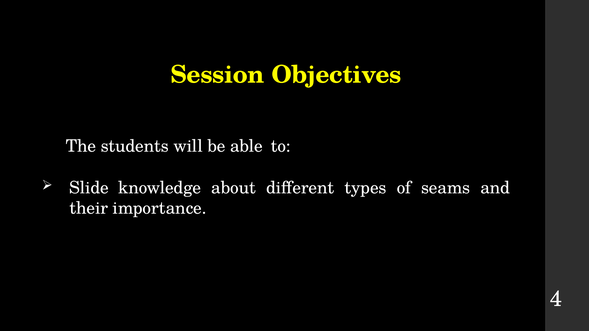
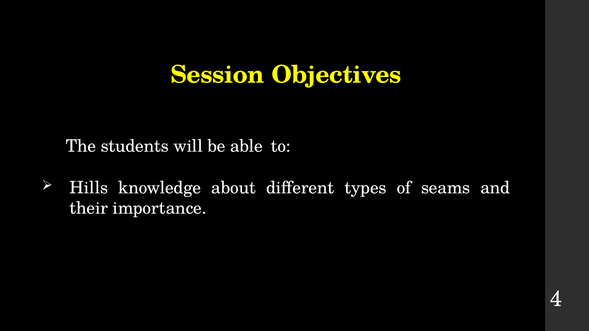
Slide: Slide -> Hills (89, 188)
